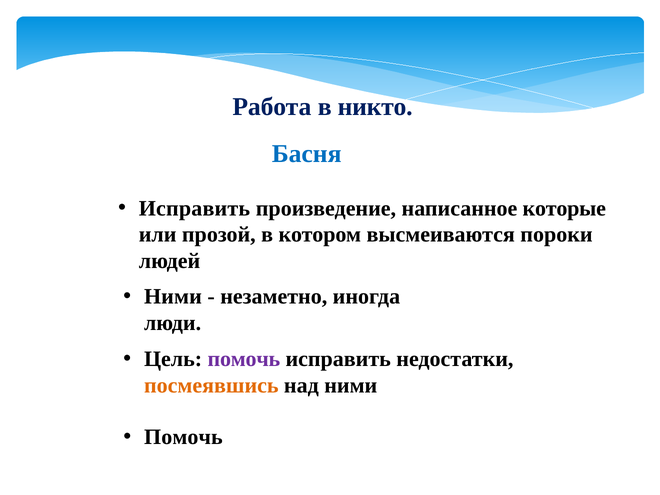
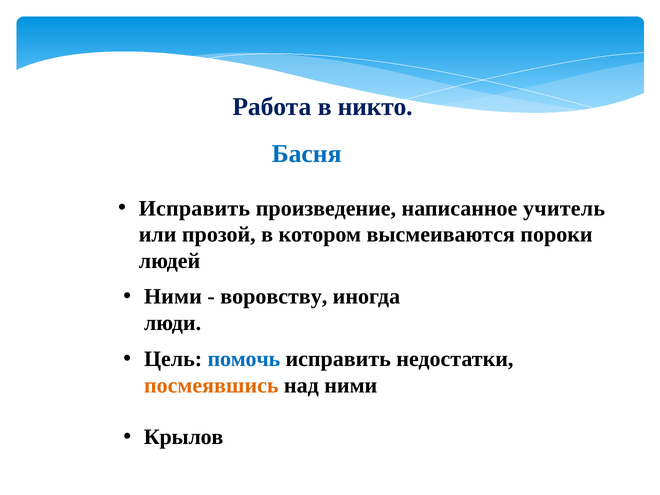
которые: которые -> учитель (564, 208)
незаметно: незаметно -> воровству (274, 297)
помочь colour: purple -> blue (244, 359)
Помочь: Помочь -> Крылов (184, 437)
